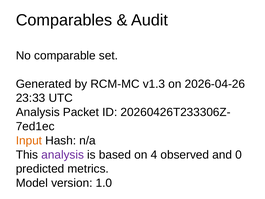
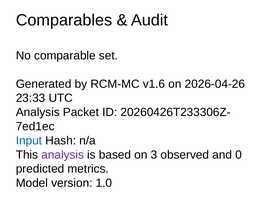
v1.3: v1.3 -> v1.6 (154, 84)
Input colour: orange -> blue (29, 140)
4: 4 -> 3 (154, 155)
